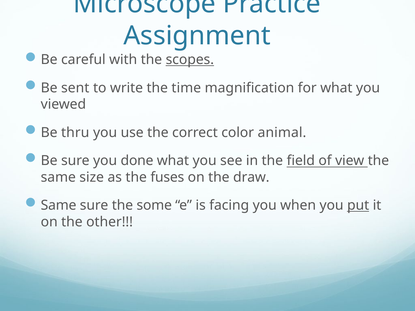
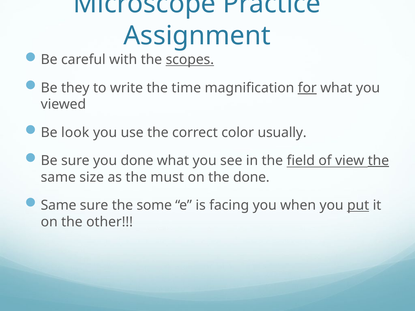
sent: sent -> they (75, 88)
for underline: none -> present (307, 88)
thru: thru -> look (75, 133)
animal: animal -> usually (282, 133)
the underline: none -> present (378, 161)
fuses: fuses -> must (167, 177)
the draw: draw -> done (251, 177)
